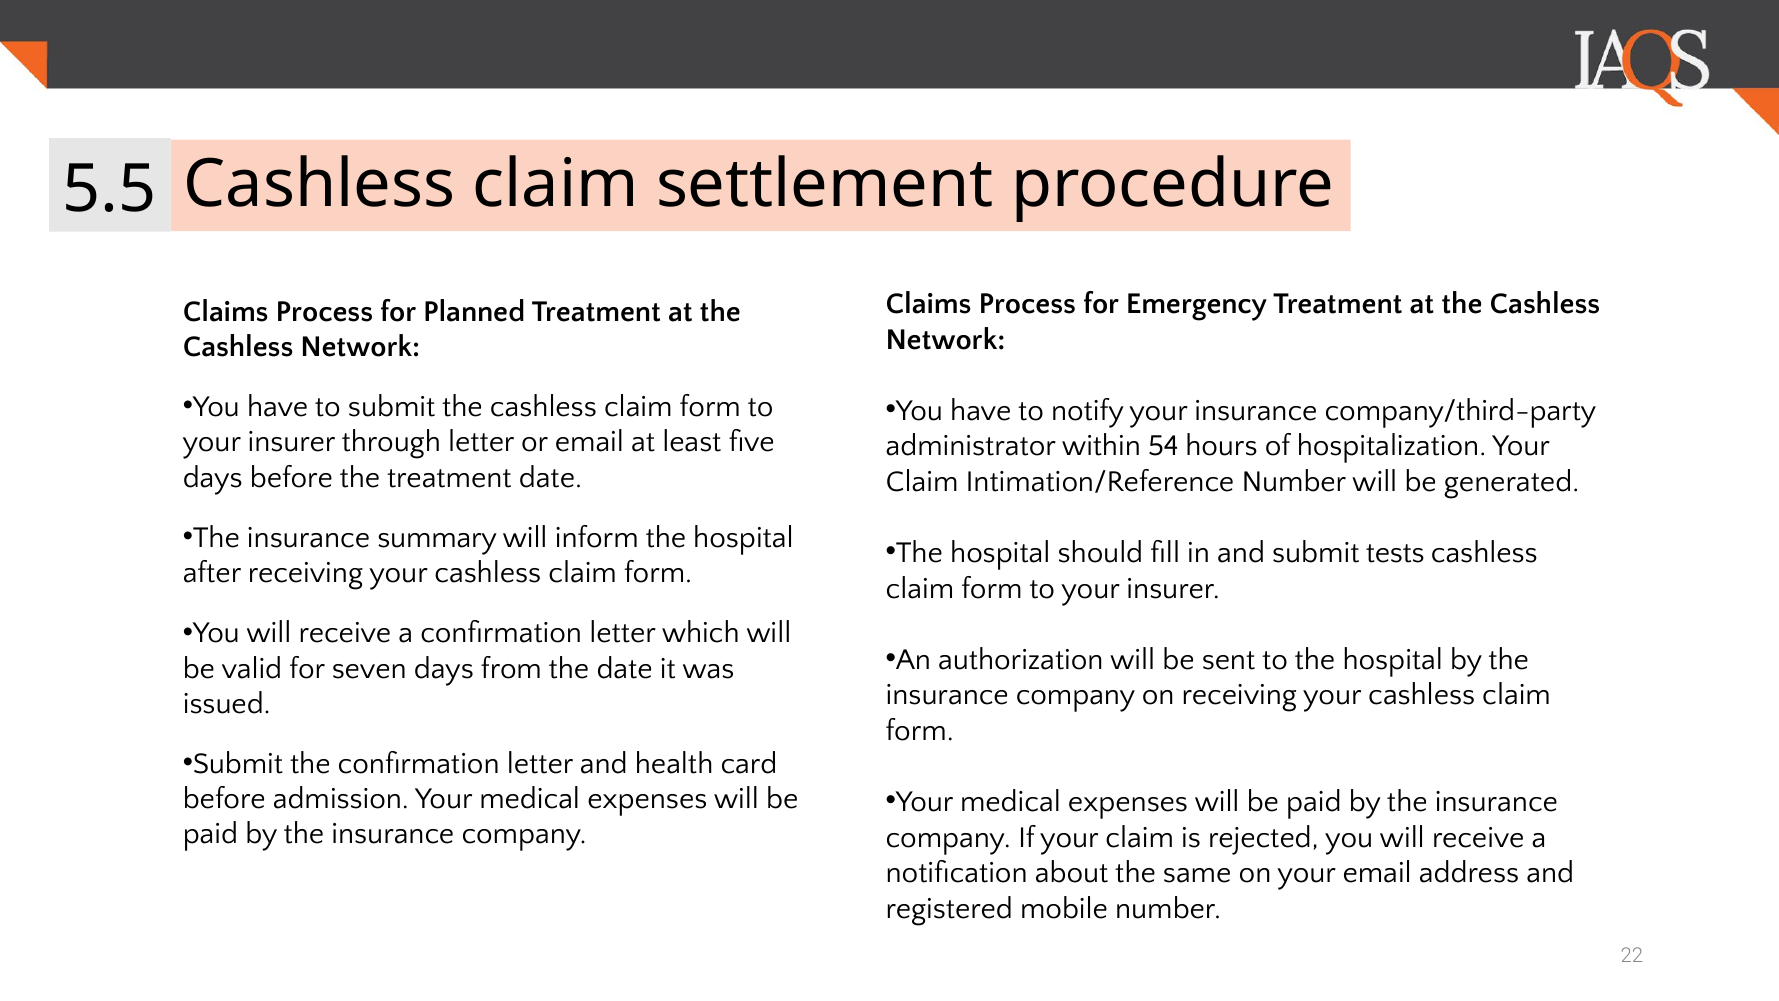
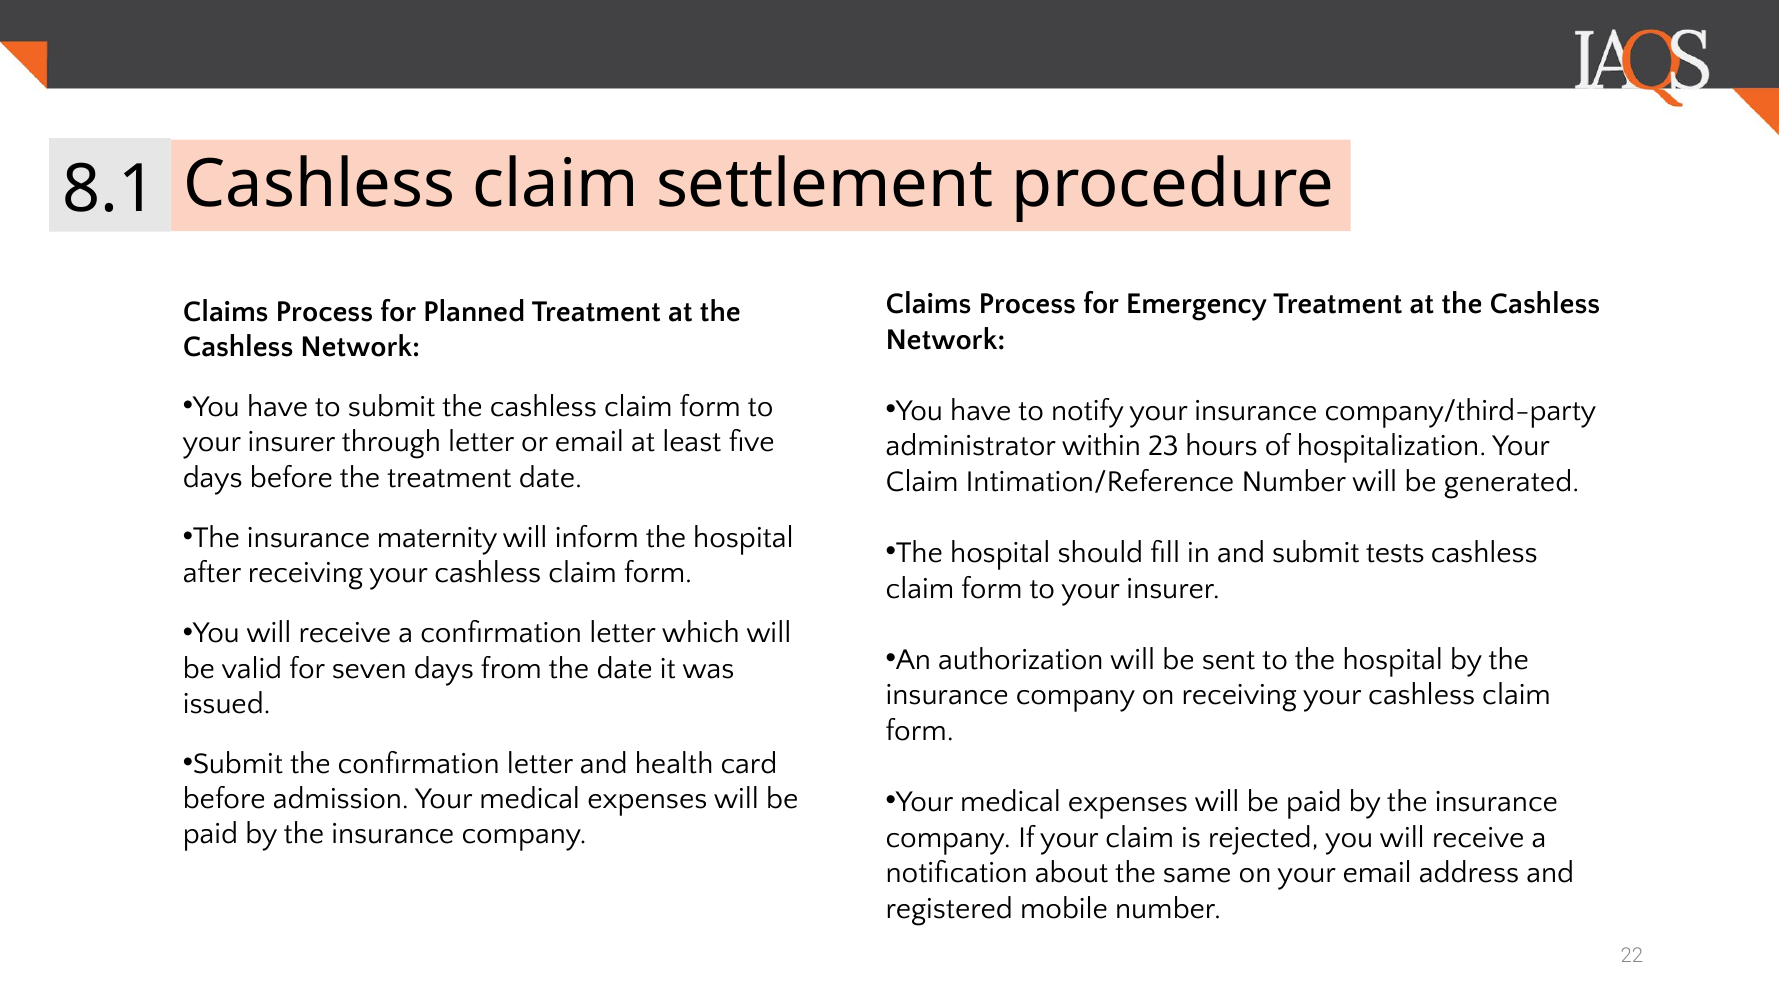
5.5: 5.5 -> 8.1 (110, 189)
54: 54 -> 23 (1163, 446)
summary: summary -> maternity (437, 537)
